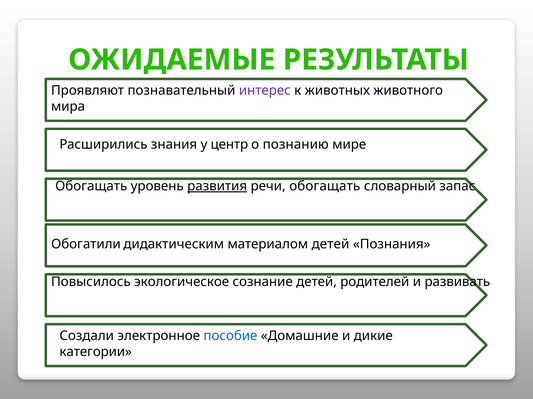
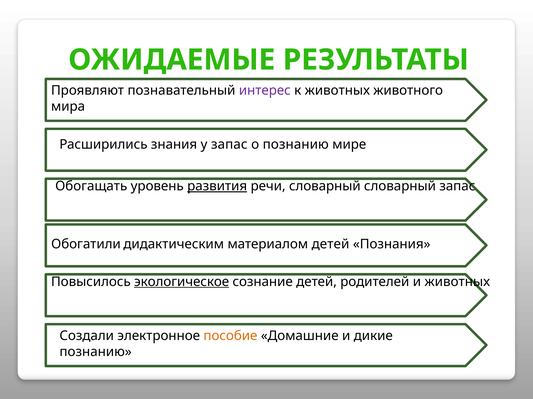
у центр: центр -> запас (229, 145)
речи обогащать: обогащать -> словарный (325, 186)
экологическое underline: none -> present (182, 282)
и развивать: развивать -> животных (457, 282)
пособие colour: blue -> orange (230, 337)
категории: категории -> познанию (96, 353)
